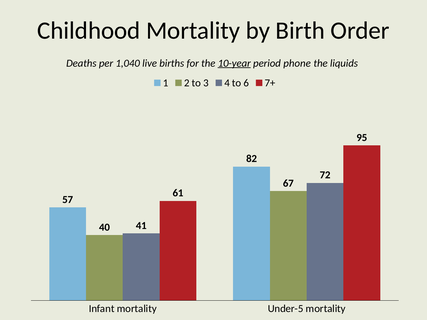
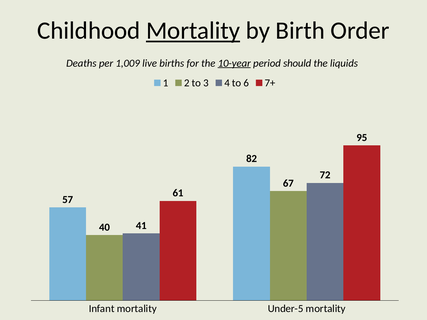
Mortality underline: none -> present (193, 31)
1,040: 1,040 -> 1,009 (128, 63)
phone: phone -> should (297, 63)
